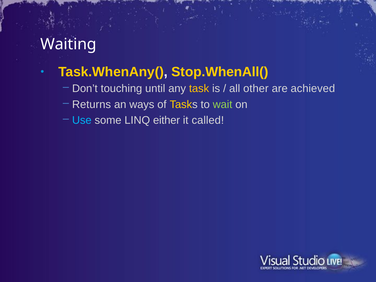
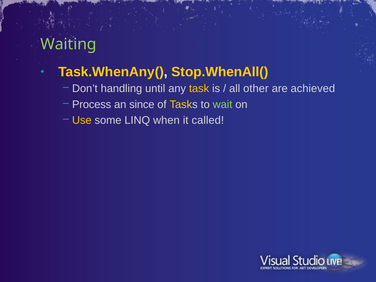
Waiting colour: white -> light green (69, 44)
touching: touching -> handling (121, 89)
Returns: Returns -> Process (92, 104)
ways: ways -> since (142, 104)
Use colour: light blue -> yellow (82, 120)
either: either -> when (166, 120)
